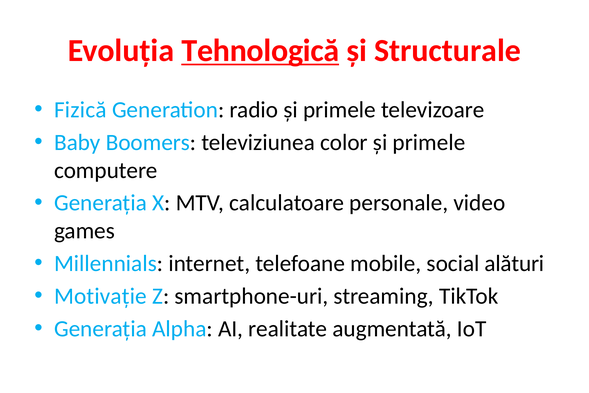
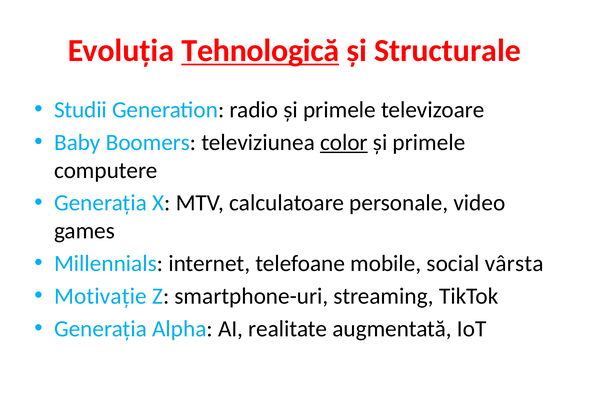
Fizică: Fizică -> Studii (80, 110)
color underline: none -> present (344, 142)
alături: alături -> vârsta (514, 263)
